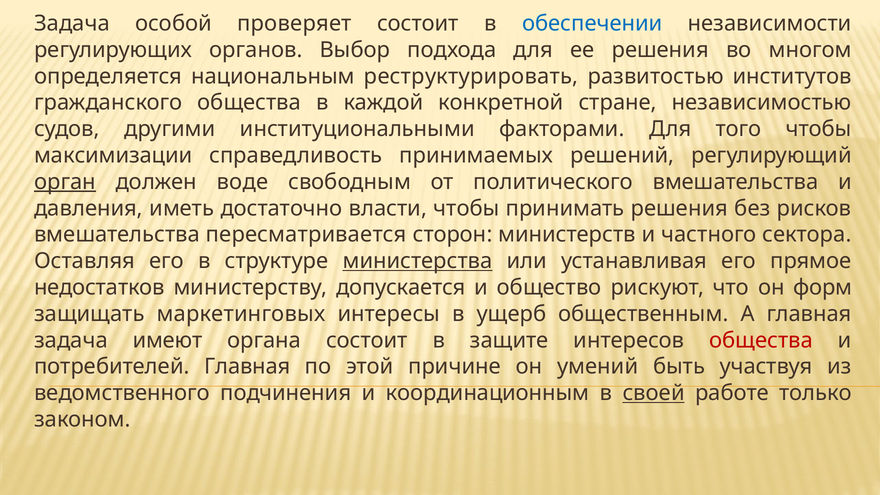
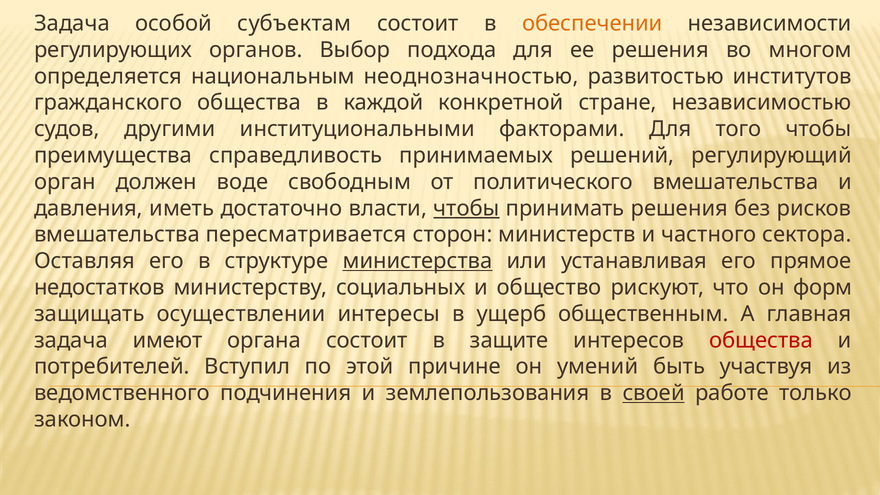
проверяет: проверяет -> субъектам (294, 23)
обеспечении colour: blue -> orange (592, 23)
реструктурировать: реструктурировать -> неоднозначностью (471, 76)
максимизации: максимизации -> преимущества (113, 155)
орган underline: present -> none (65, 182)
чтобы underline: none -> present (466, 208)
допускается: допускается -> социальных (401, 287)
маркетинговых: маркетинговых -> осуществлении (241, 314)
потребителей Главная: Главная -> Вступил (247, 367)
координационным: координационным -> землепользования (488, 393)
